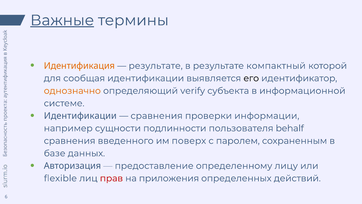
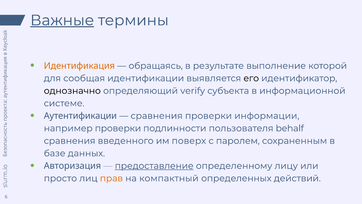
результате: результате -> обращаясь (156, 66)
компактный: компактный -> выполнение (276, 66)
однозначно colour: orange -> black (72, 91)
Идентификации: Идентификации -> Аутентификации (80, 116)
например сущности: сущности -> проверки (118, 128)
предоставление underline: none -> present (154, 166)
flexible: flexible -> просто (60, 178)
прав colour: red -> orange (111, 178)
приложения: приложения -> компактный (169, 178)
